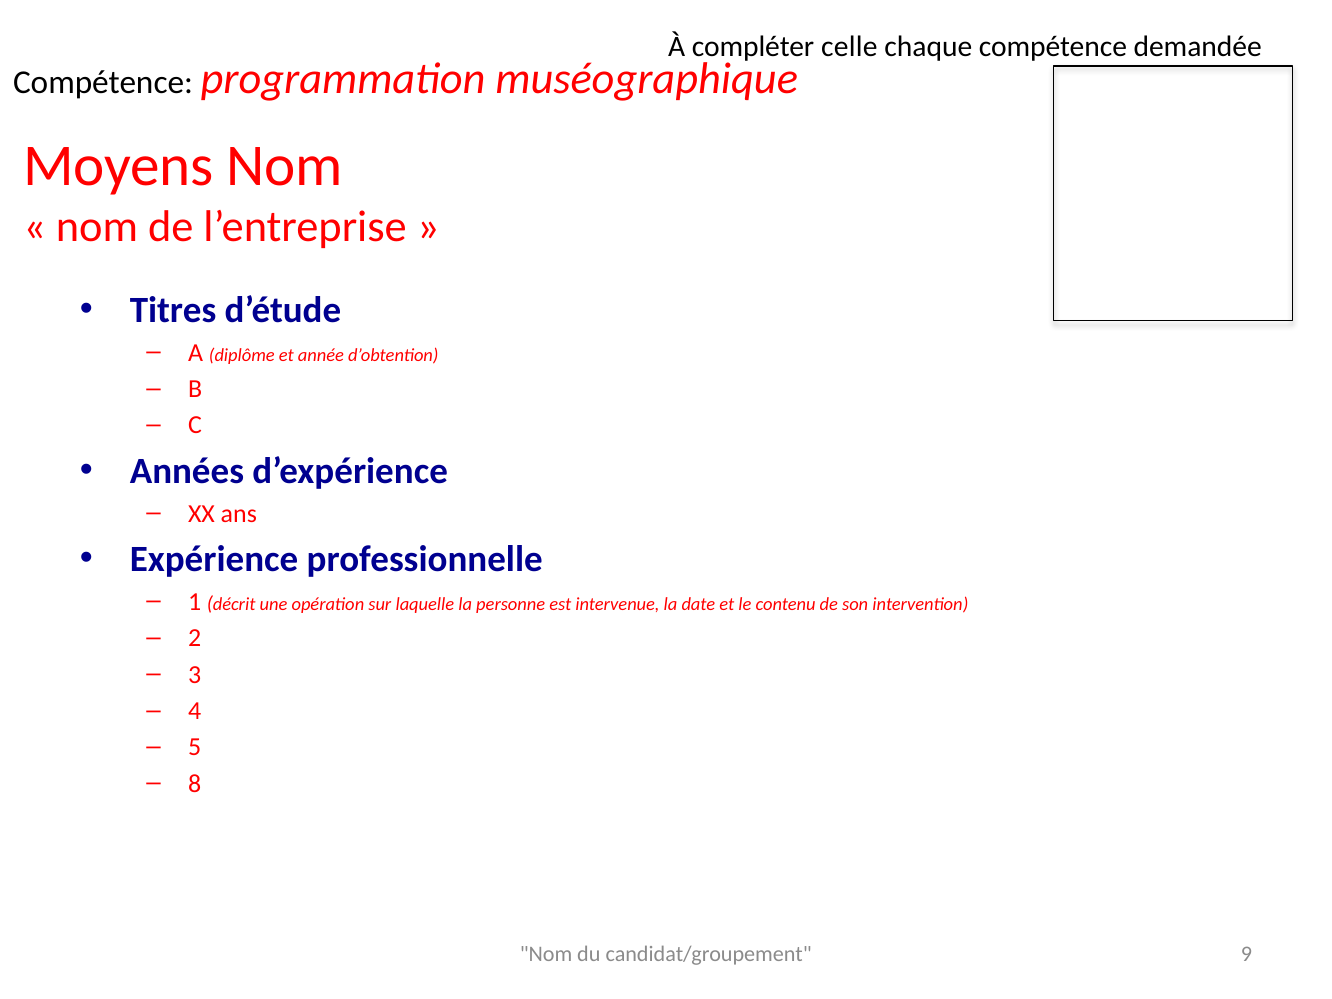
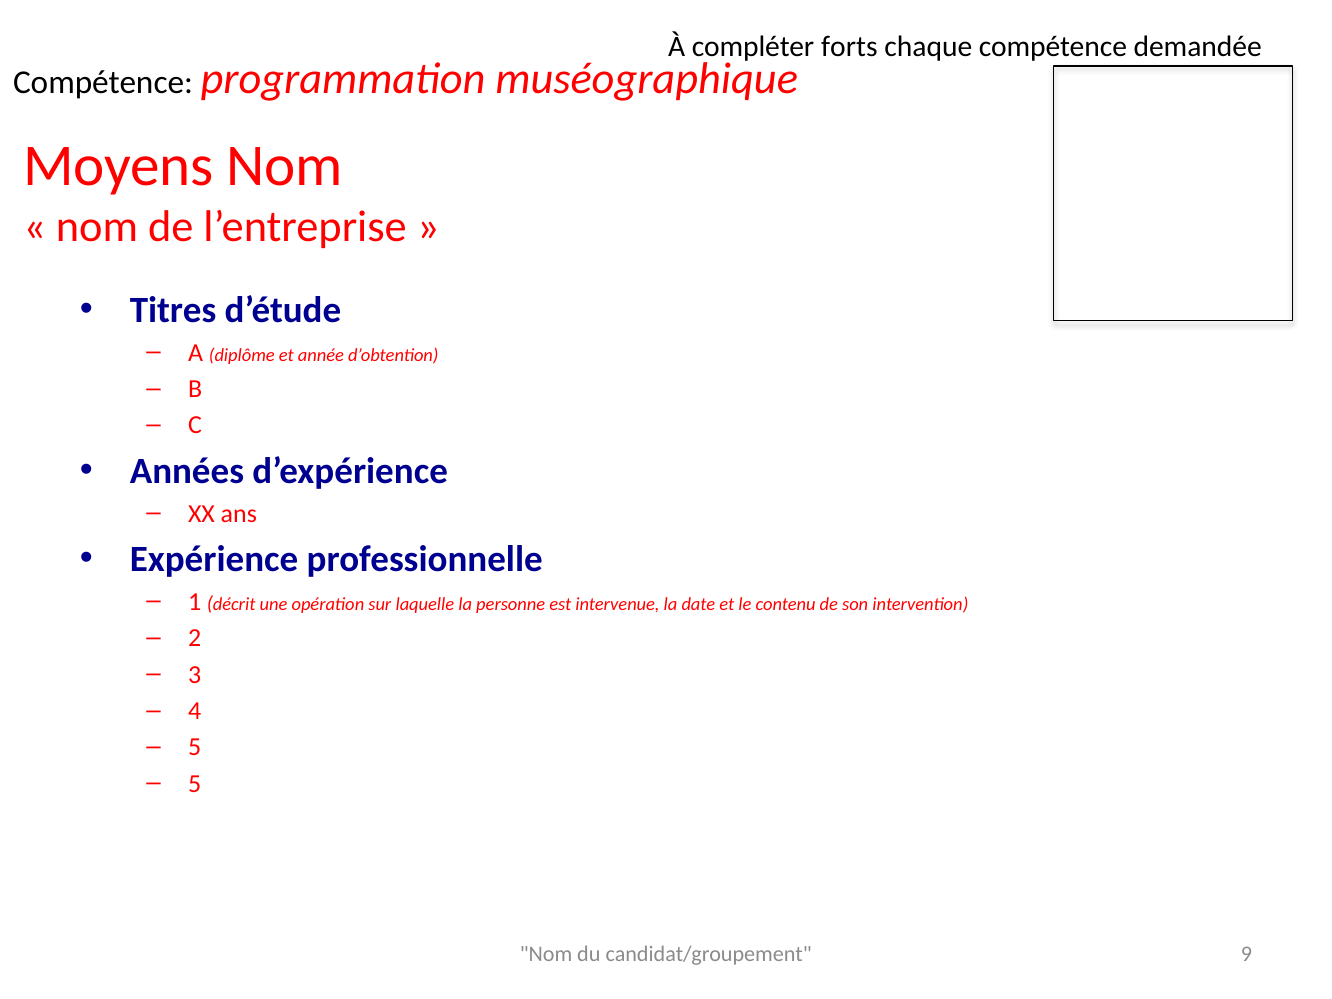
celle: celle -> forts (849, 46)
8: 8 -> 5 (195, 784)
